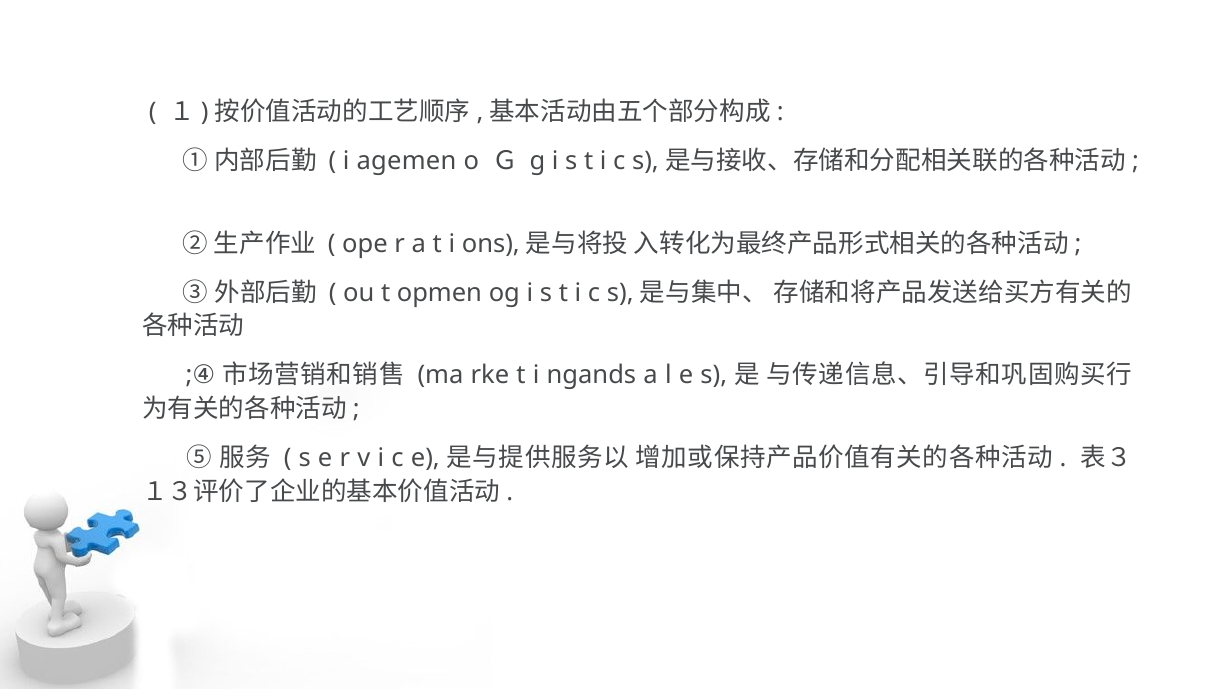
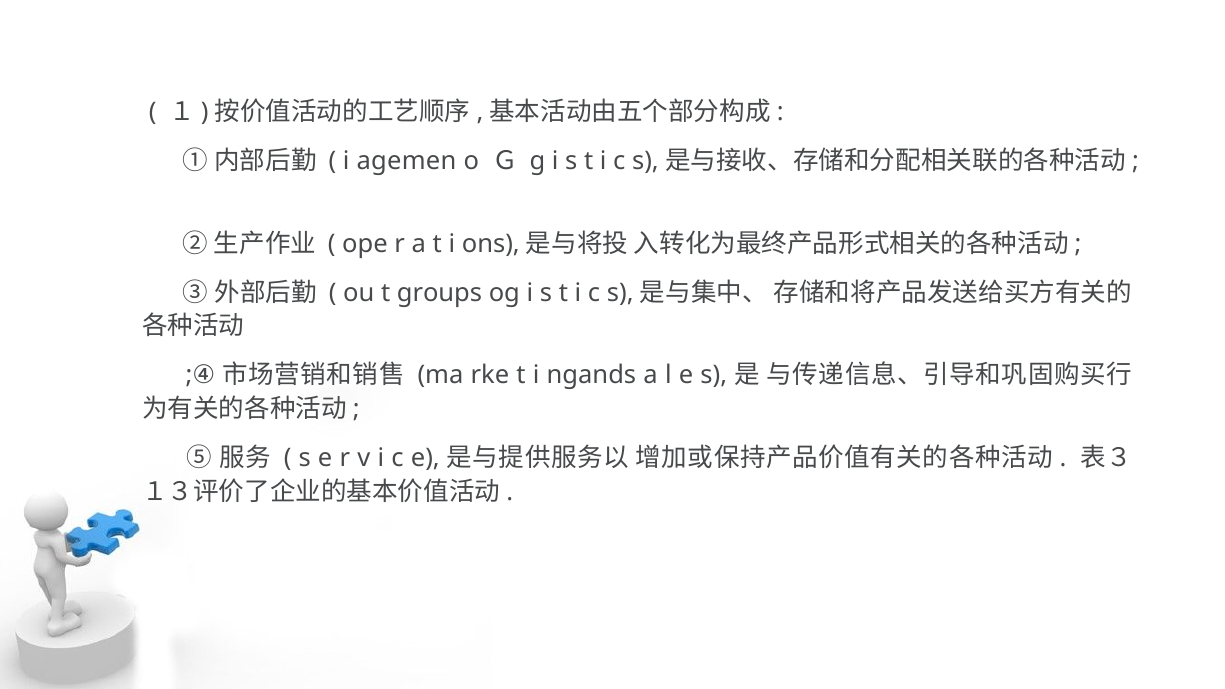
opmen: opmen -> groups (439, 293)
